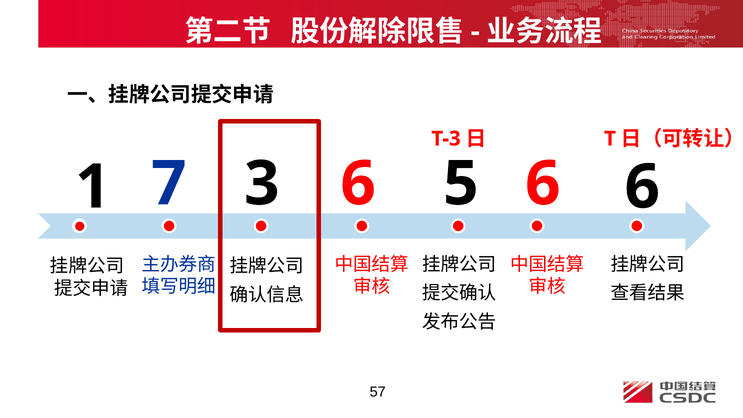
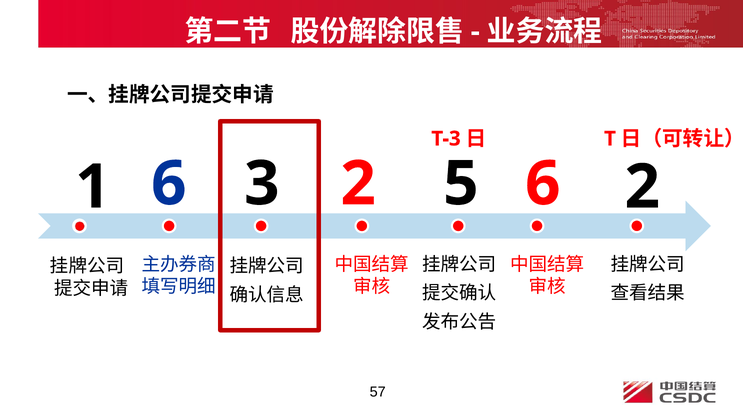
6 6: 6 -> 2 (642, 187)
1 7: 7 -> 6 (169, 184)
3 6: 6 -> 2 (358, 184)
